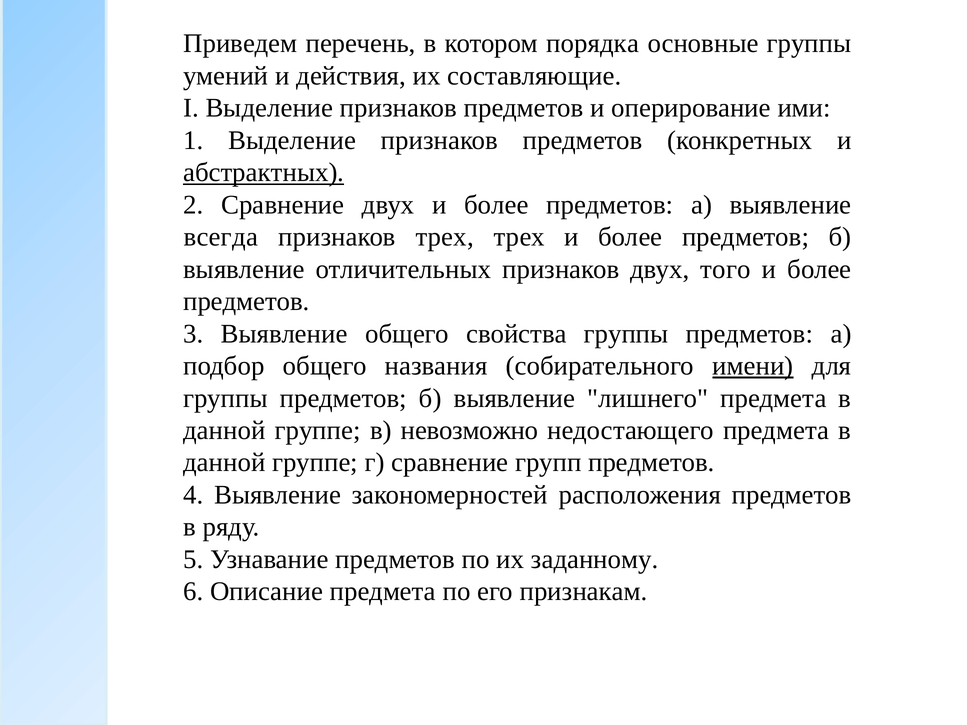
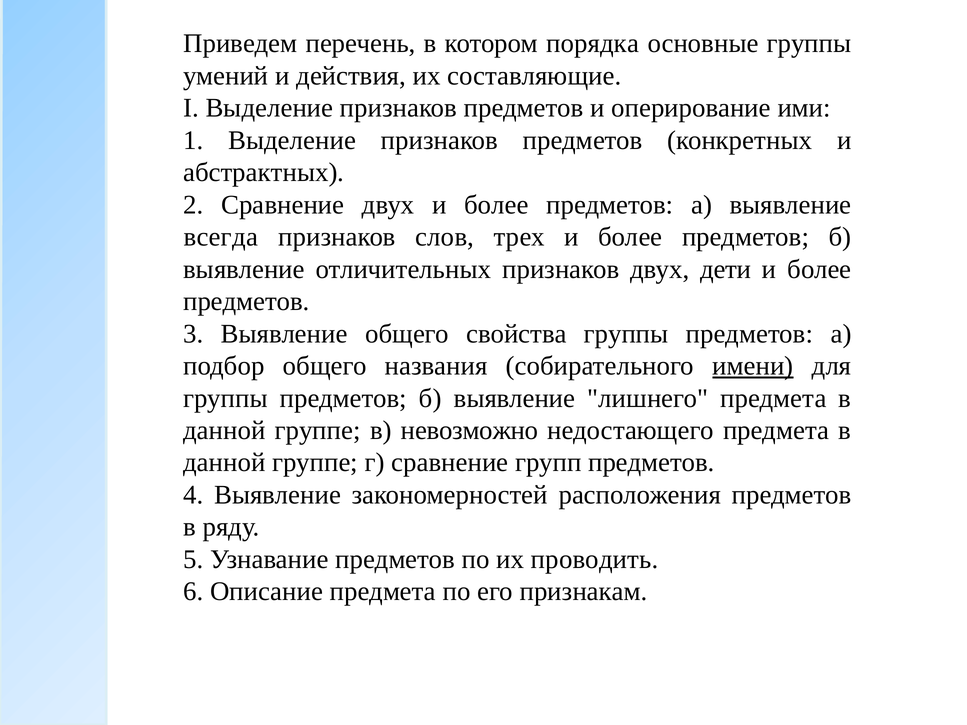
абстрактных underline: present -> none (264, 173)
признаков трех: трех -> слов (445, 237)
того: того -> дети (726, 269)
заданному: заданному -> проводить (595, 560)
